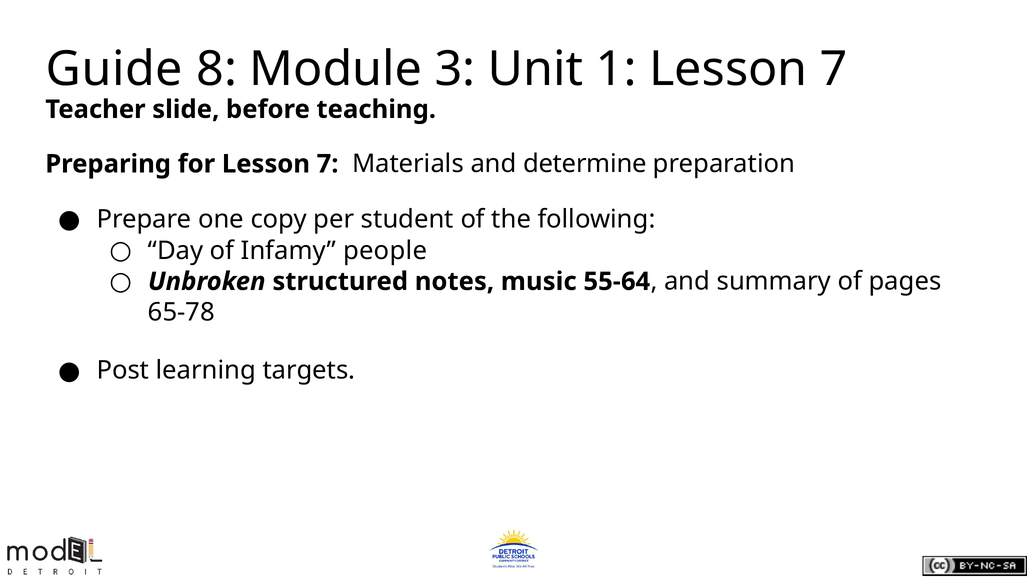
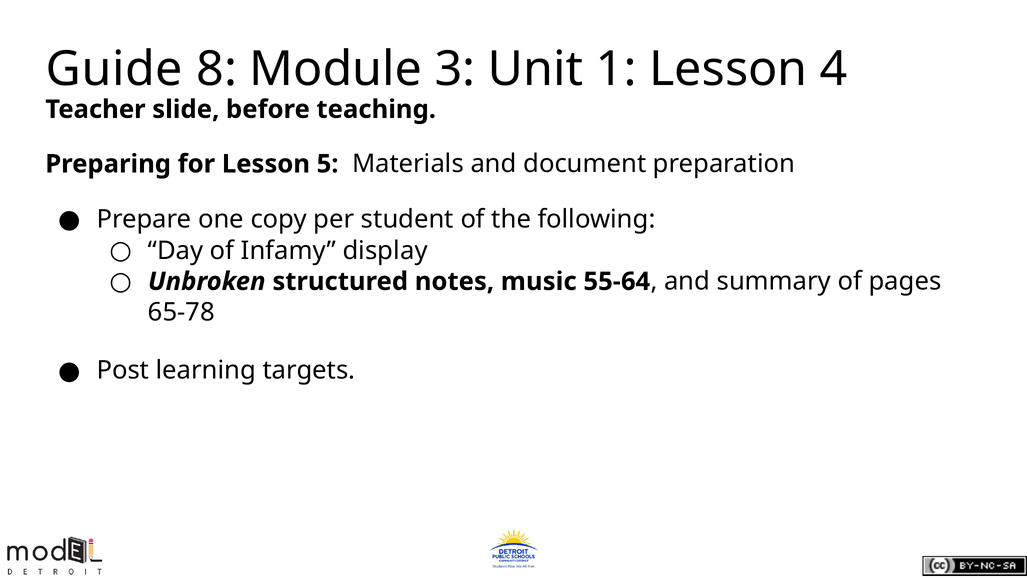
1 Lesson 7: 7 -> 4 (834, 69)
for Lesson 7: 7 -> 5 (328, 164)
determine: determine -> document (585, 164)
people: people -> display (385, 251)
